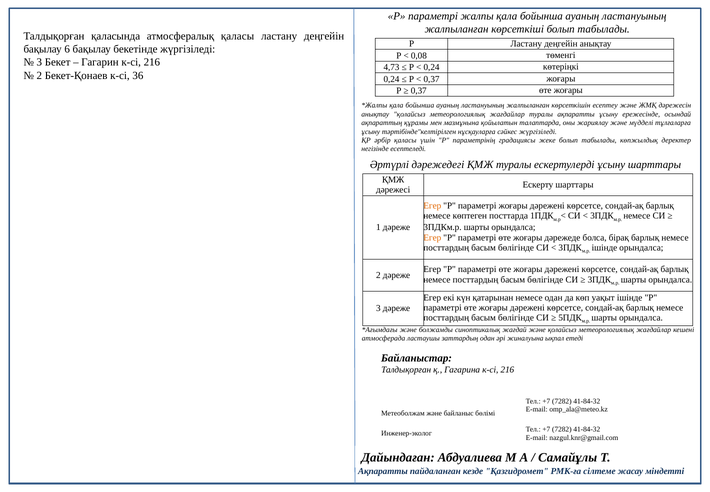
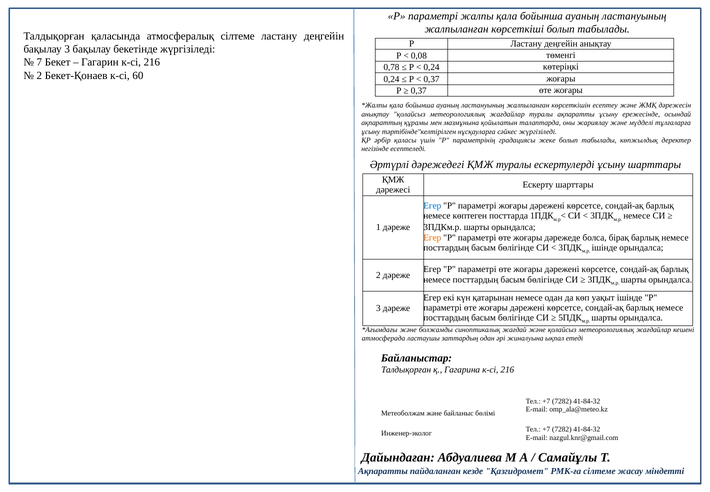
атмосфералық қаласы: қаласы -> сілтеме (238, 36)
бақылау 6: 6 -> 3 (67, 49)
3: 3 -> 7 (39, 62)
4,73: 4,73 -> 0,78 (391, 67)
36: 36 -> 60 (138, 75)
Егер colour: orange -> blue (432, 206)
